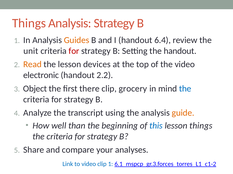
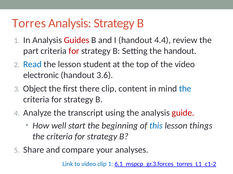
Things: Things -> Torres (29, 23)
Guides colour: orange -> red (77, 40)
6.4: 6.4 -> 4.4 (163, 40)
unit: unit -> part (31, 51)
Read colour: orange -> blue (32, 65)
devices: devices -> student (97, 65)
2.2: 2.2 -> 3.6 (105, 75)
grocery: grocery -> content (133, 89)
guide colour: orange -> red (183, 113)
than: than -> start (77, 126)
